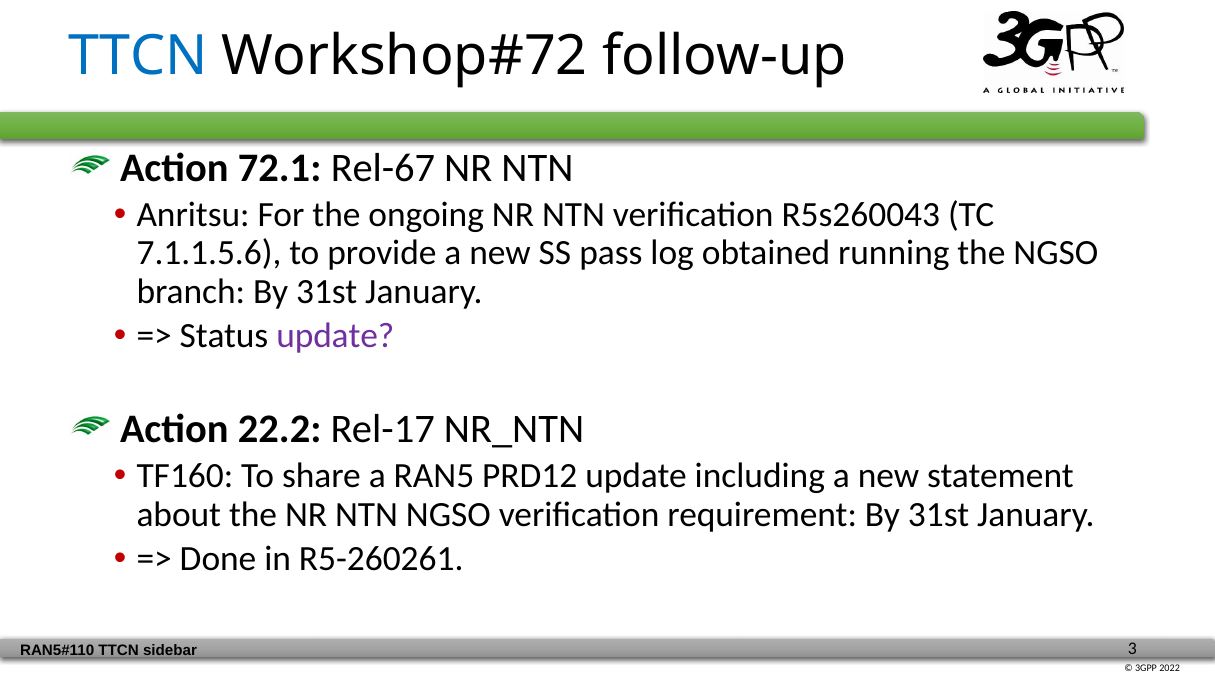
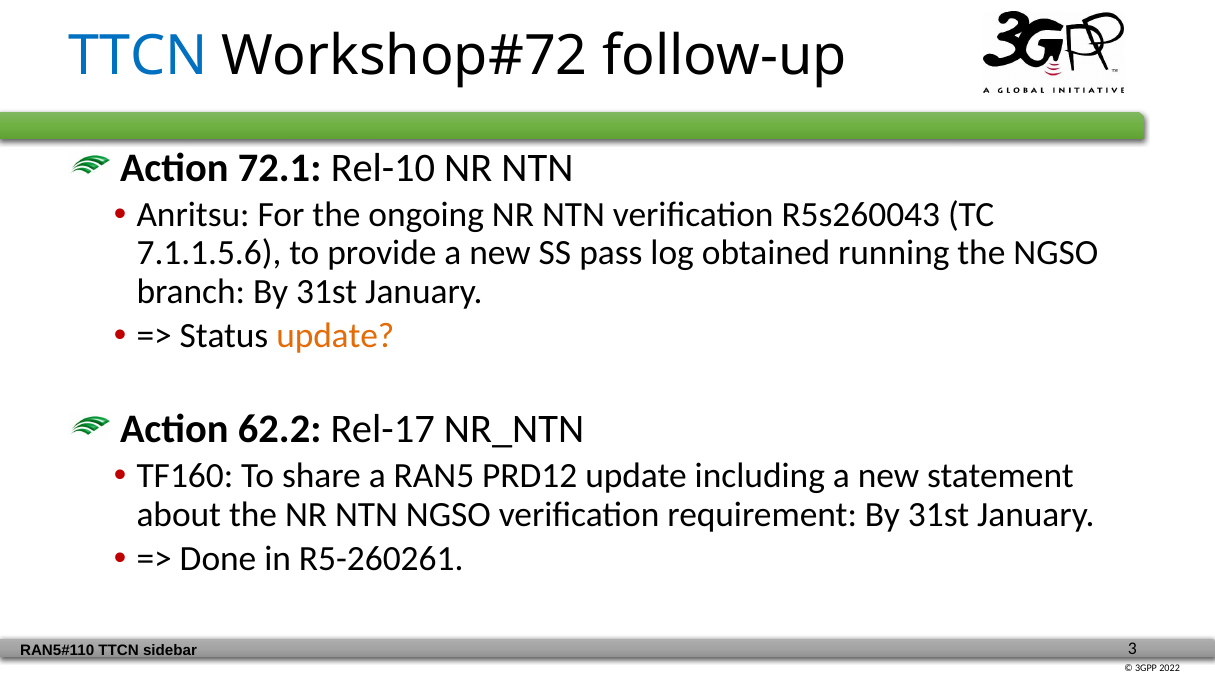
Rel-67: Rel-67 -> Rel-10 (383, 168)
update colour: purple -> orange (335, 336)
22.2: 22.2 -> 62.2 (280, 429)
